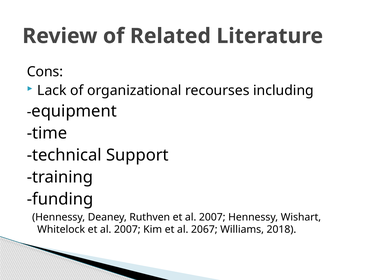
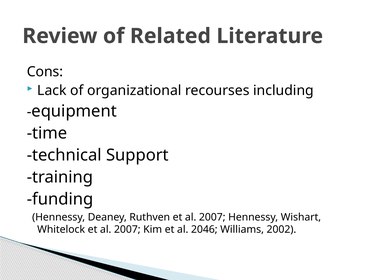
2067: 2067 -> 2046 (204, 229)
2018: 2018 -> 2002 (281, 229)
